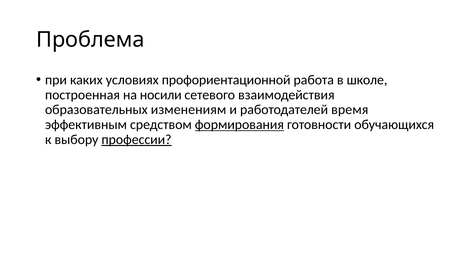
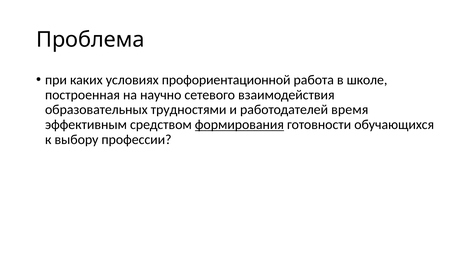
носили: носили -> научно (161, 95)
изменениям: изменениям -> трудностями (189, 110)
профессии underline: present -> none (136, 140)
